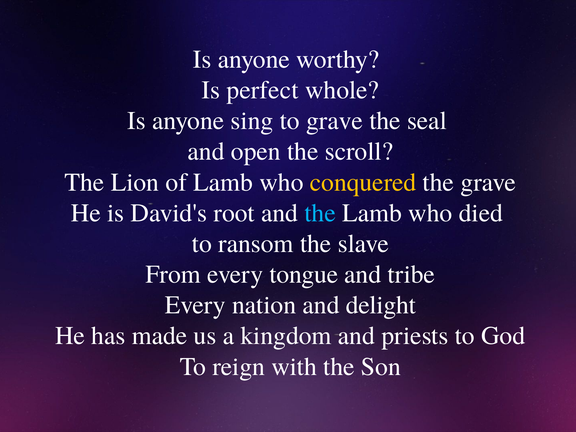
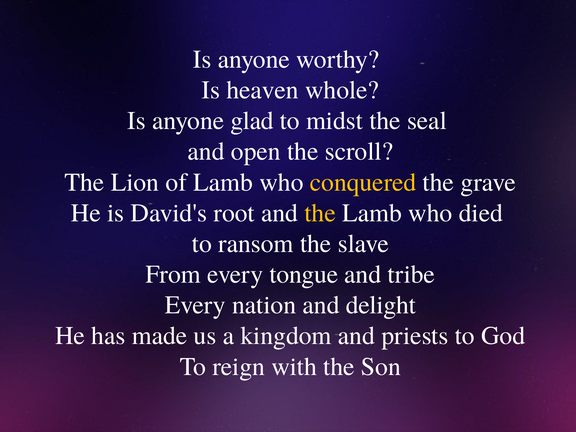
perfect: perfect -> heaven (263, 90)
sing: sing -> glad (252, 121)
to grave: grave -> midst (334, 121)
the colour: light blue -> yellow (320, 213)
